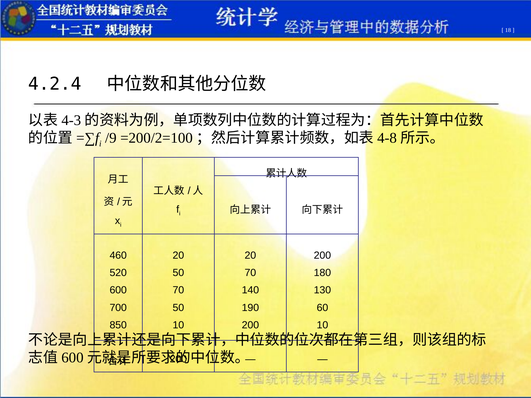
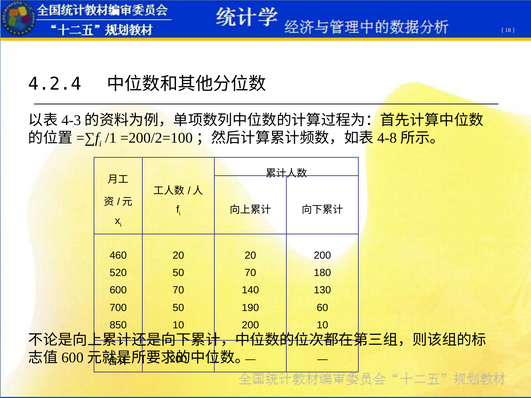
/9: /9 -> /1 (111, 138)
